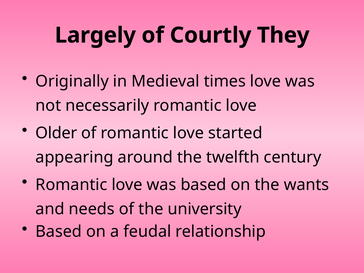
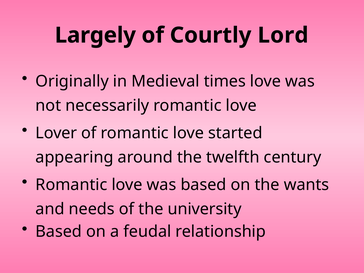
They: They -> Lord (283, 35)
Older: Older -> Lover (56, 133)
